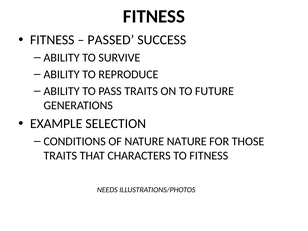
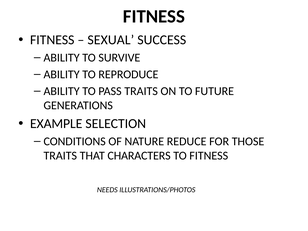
PASSED: PASSED -> SEXUAL (111, 40)
NATURE NATURE: NATURE -> REDUCE (187, 141)
